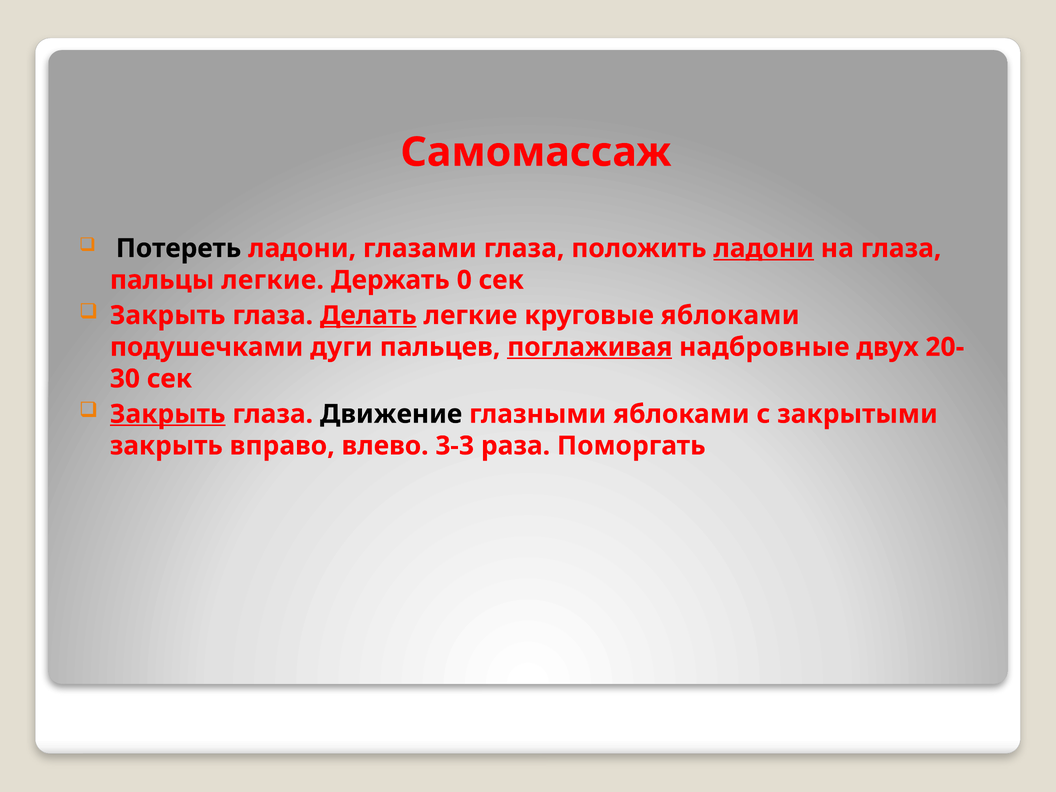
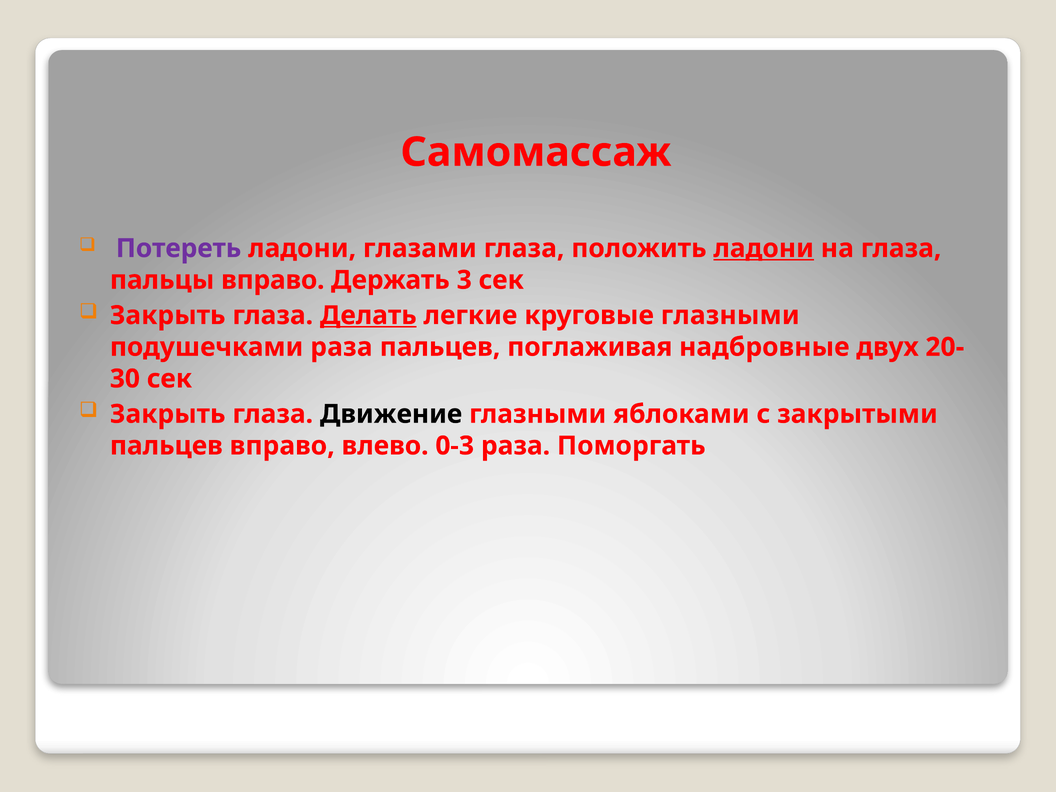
Потереть colour: black -> purple (179, 248)
пальцы легкие: легкие -> вправо (273, 280)
0: 0 -> 3 (464, 280)
круговые яблоками: яблоками -> глазными (730, 315)
подушечками дуги: дуги -> раза (341, 347)
поглаживая underline: present -> none (590, 347)
Закрыть underline: present -> none (168, 414)
закрыть: закрыть -> пальцев (166, 446)
3-3: 3-3 -> 0-3 (455, 446)
